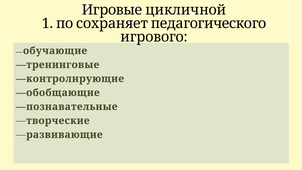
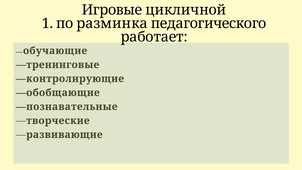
сохраняет: сохраняет -> разминка (112, 23)
игрового: игрового -> работает (154, 37)
